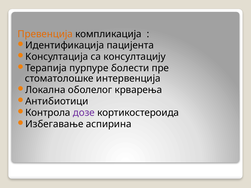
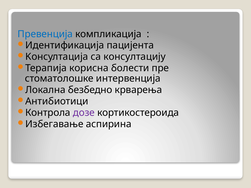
Превенција colour: orange -> blue (45, 34)
пурпуре: пурпуре -> корисна (89, 68)
оболелог: оболелог -> безбедно (90, 90)
